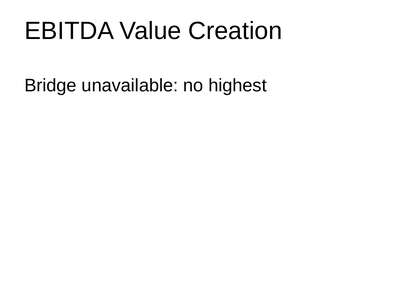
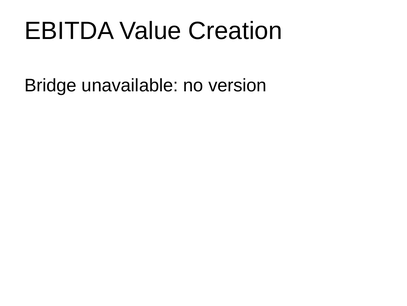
highest: highest -> version (238, 85)
